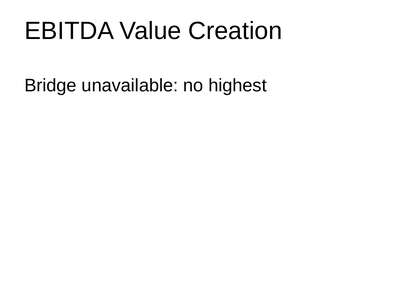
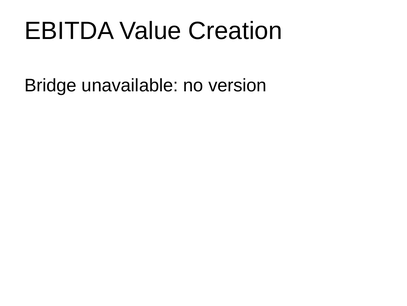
highest: highest -> version (238, 85)
